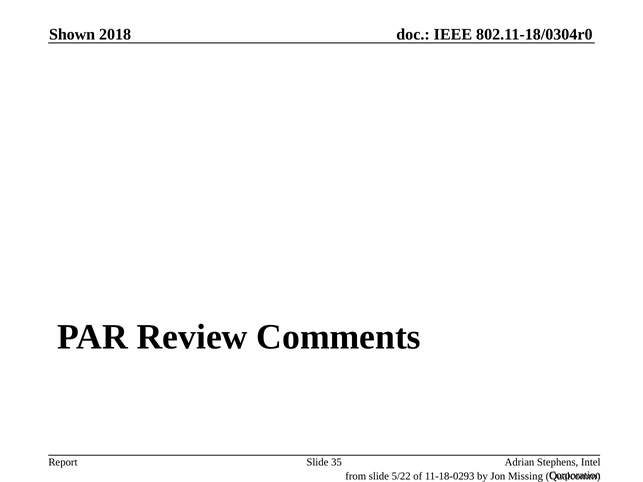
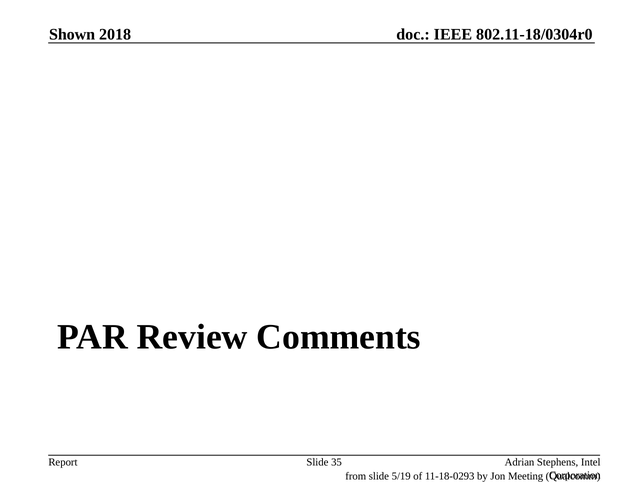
5/22: 5/22 -> 5/19 (401, 477)
Missing: Missing -> Meeting (526, 477)
